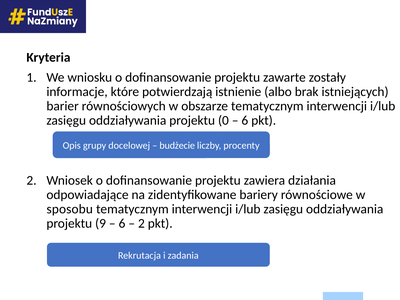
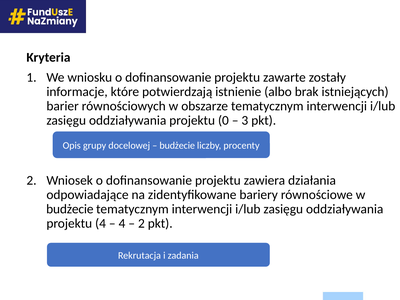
6: 6 -> 3 (245, 121)
sposobu: sposobu -> budżecie (70, 209)
projektu 9: 9 -> 4 (101, 224)
6: 6 -> 4 (122, 224)
